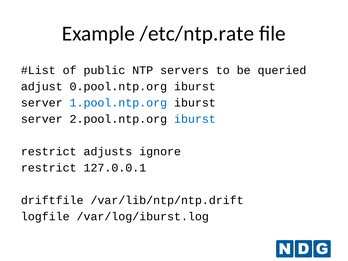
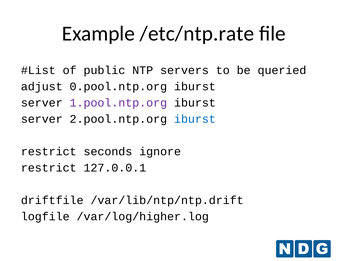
1.pool.ntp.org colour: blue -> purple (118, 103)
adjusts: adjusts -> seconds (108, 152)
/var/log/iburst.log: /var/log/iburst.log -> /var/log/higher.log (143, 217)
